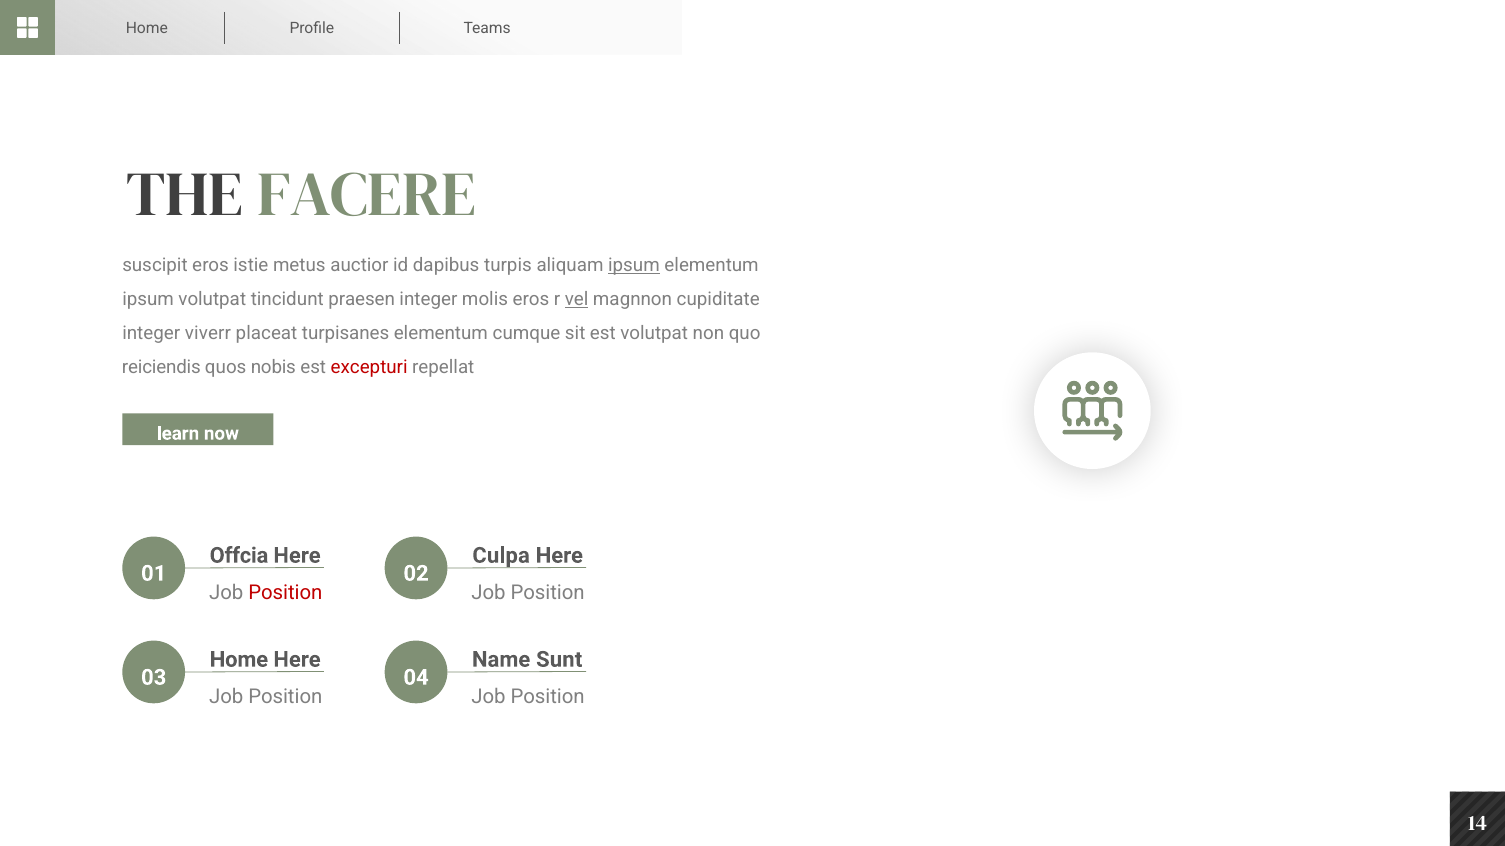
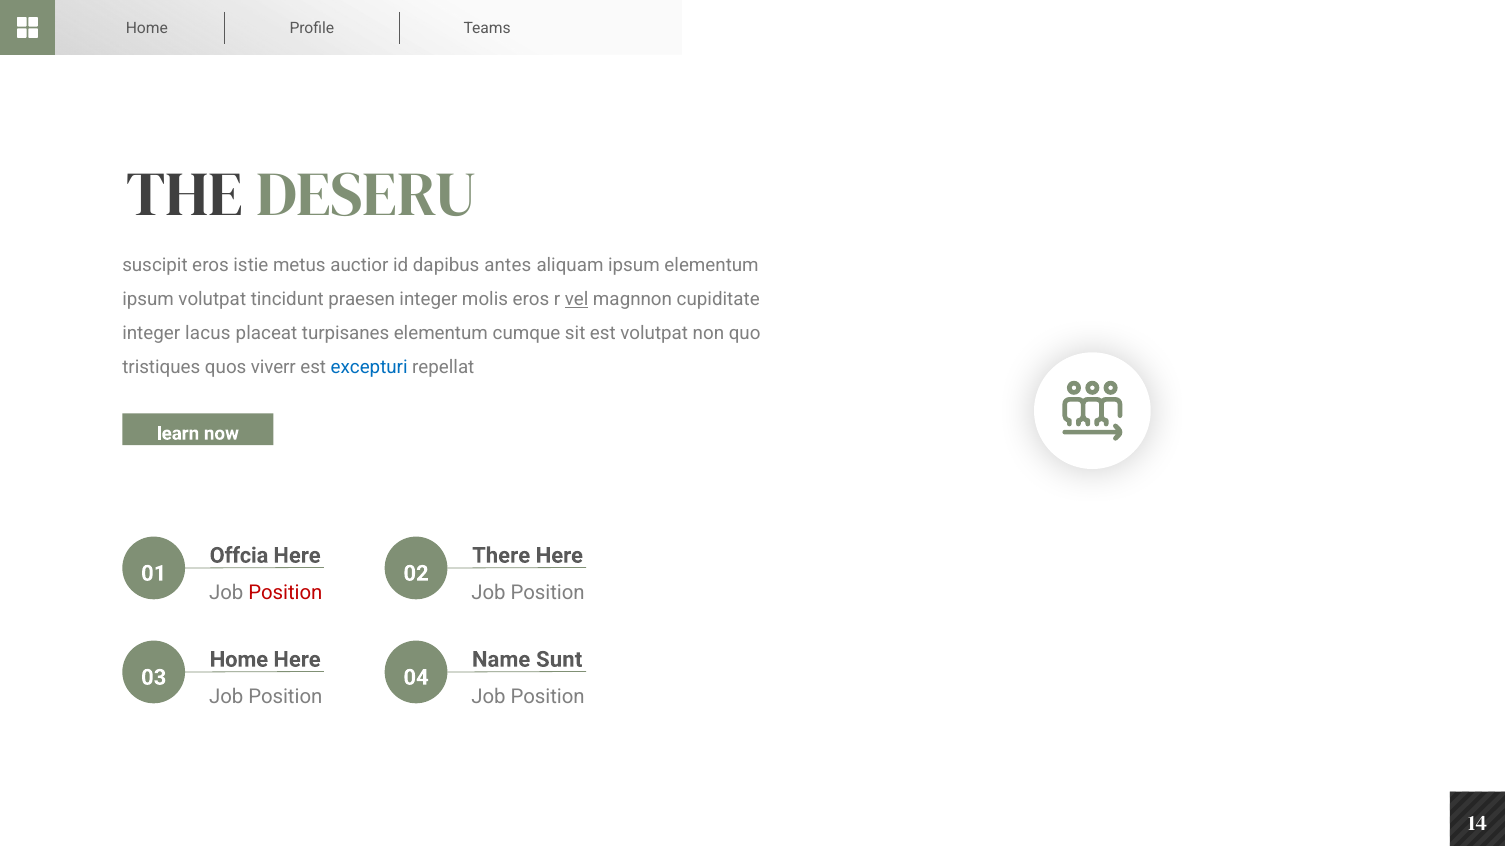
FACERE: FACERE -> DESERU (367, 195)
turpis: turpis -> antes (508, 266)
ipsum underline: present -> none (634, 266)
viverr: viverr -> lacus (208, 334)
reiciendis: reiciendis -> tristiques (161, 367)
nobis: nobis -> viverr (273, 367)
excepturi colour: red -> blue (369, 367)
Culpa: Culpa -> There (501, 556)
